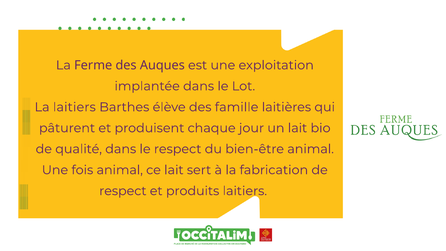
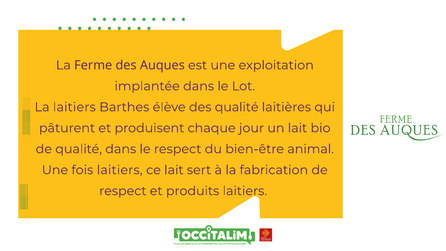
des famille: famille -> qualité (237, 107)
fois animal: animal -> laitiers (120, 170)
